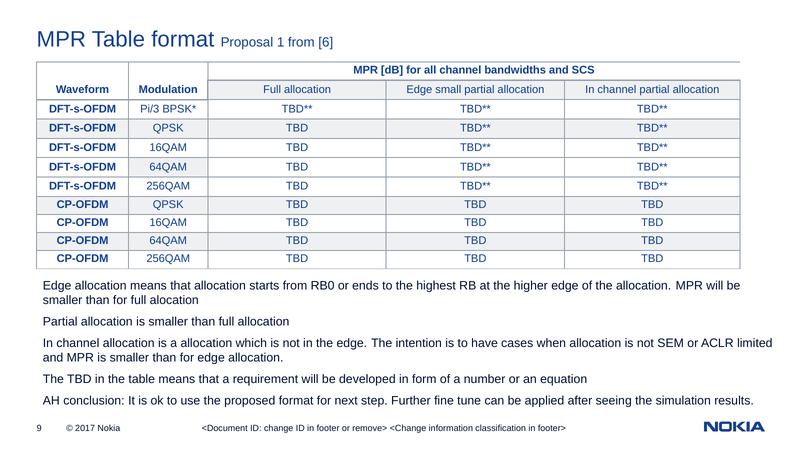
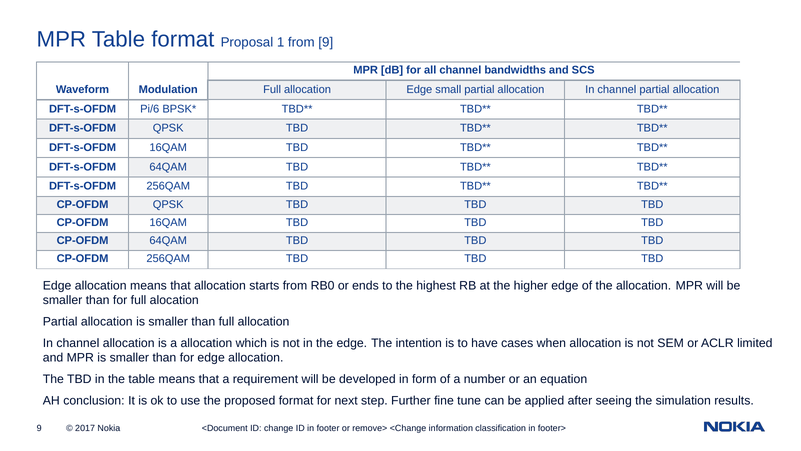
from 6: 6 -> 9 (326, 42)
Pi/3: Pi/3 -> Pi/6 (150, 109)
